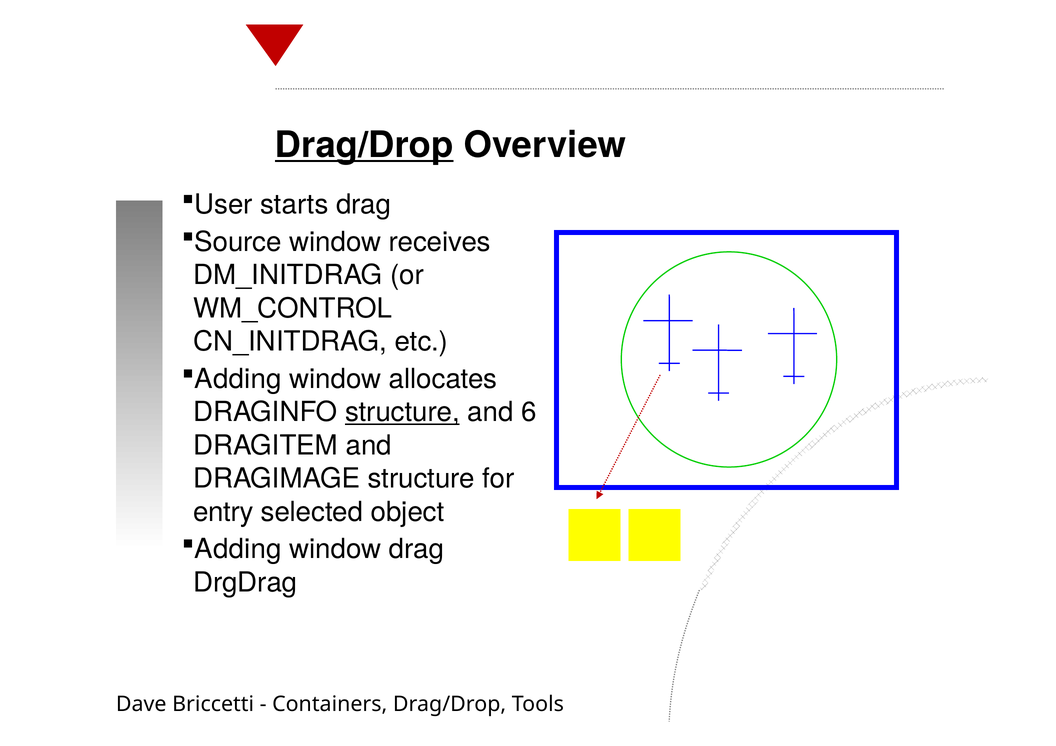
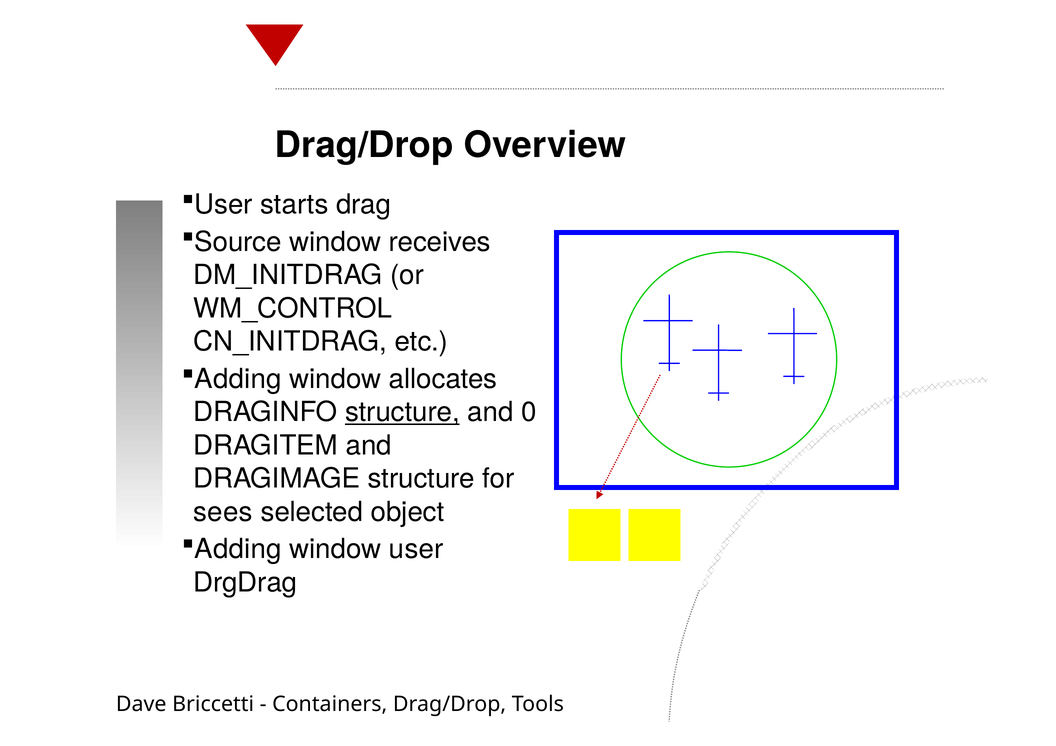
Drag/Drop underline: present -> none (364, 145)
6: 6 -> 0 (529, 412)
entry: entry -> sees (223, 512)
window drag: drag -> user (416, 549)
